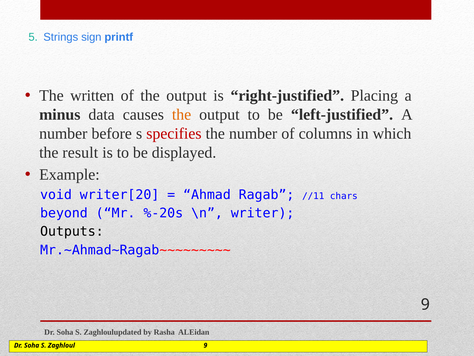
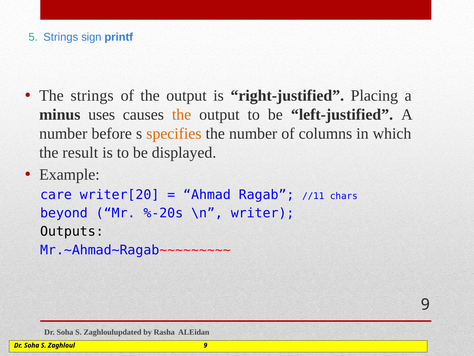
The written: written -> strings (92, 96)
data: data -> uses (102, 114)
specifies colour: red -> orange (174, 133)
void: void -> care (56, 194)
